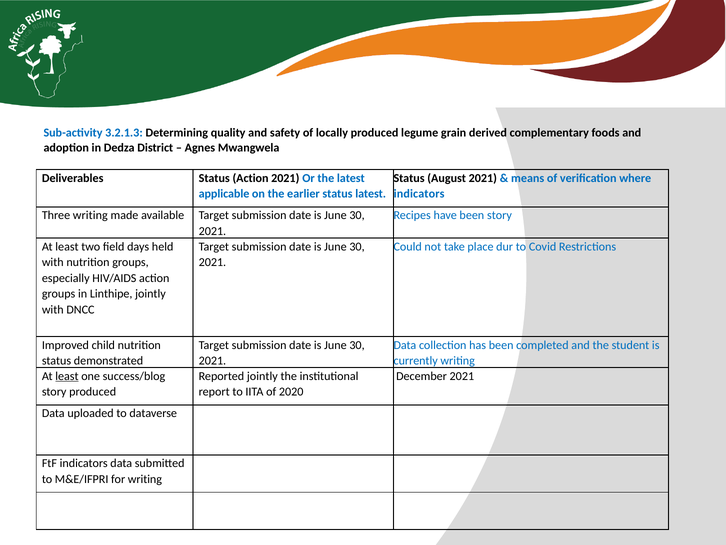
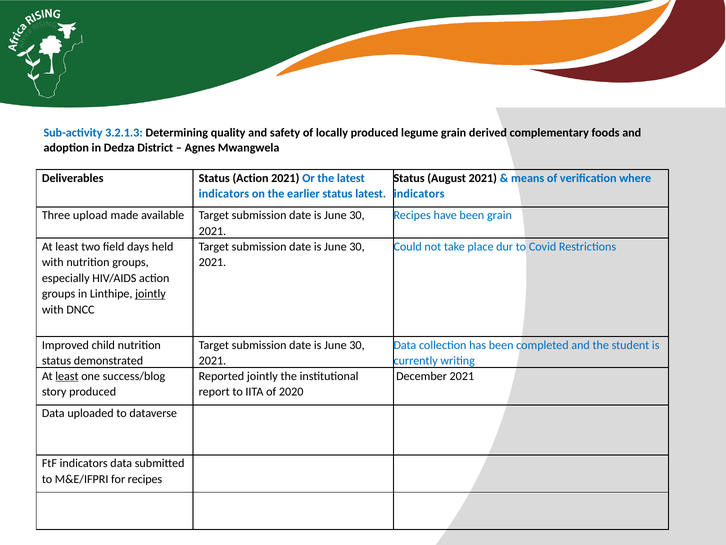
applicable: applicable -> indicators (224, 194)
Three writing: writing -> upload (90, 215)
been story: story -> grain (499, 215)
jointly underline: none -> present (150, 294)
for writing: writing -> recipes (145, 479)
